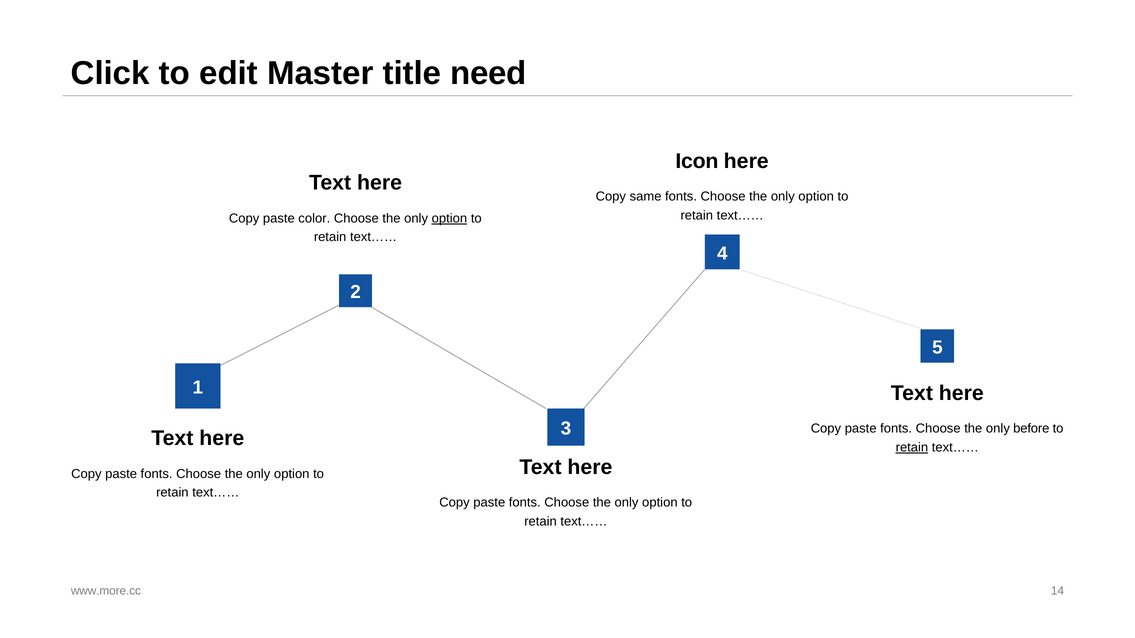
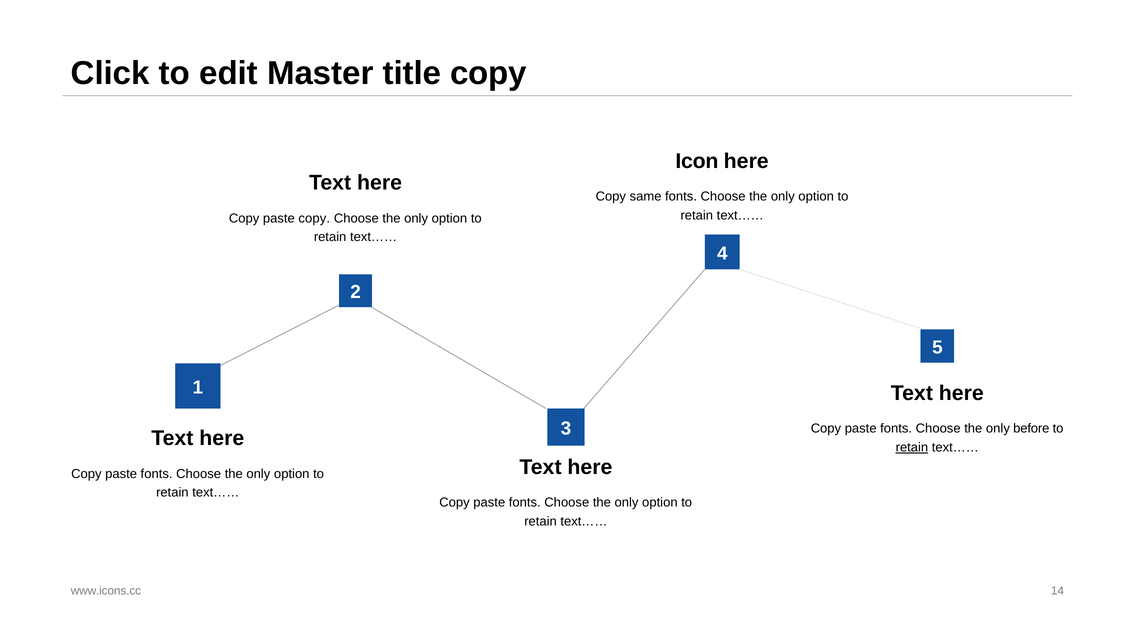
title need: need -> copy (488, 73)
paste color: color -> copy (314, 219)
option underline: present -> none (449, 219)
www.more.cc: www.more.cc -> www.icons.cc (106, 591)
